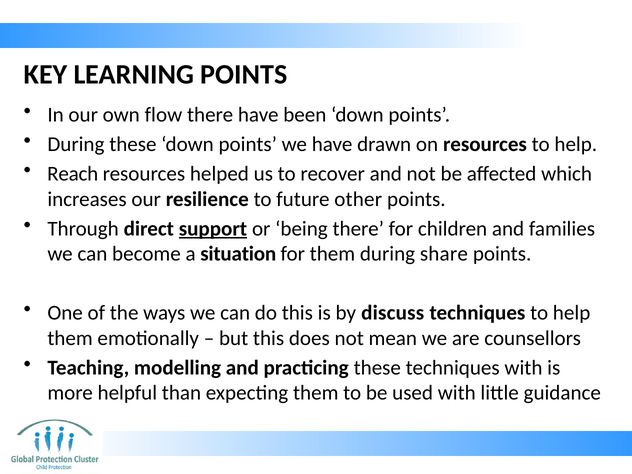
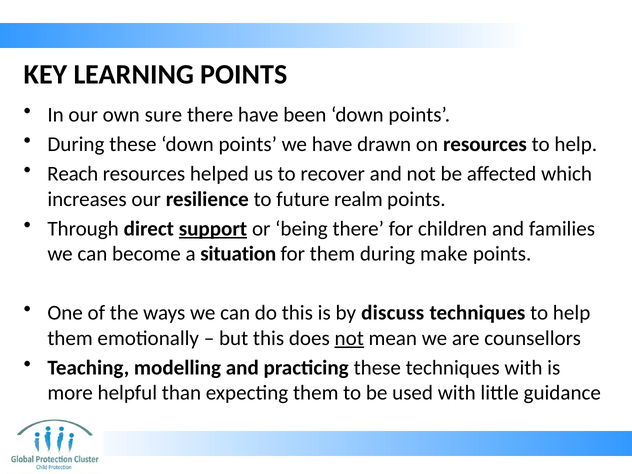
flow: flow -> sure (163, 115)
other: other -> realm (358, 199)
share: share -> make (444, 254)
not underline: none -> present (349, 338)
